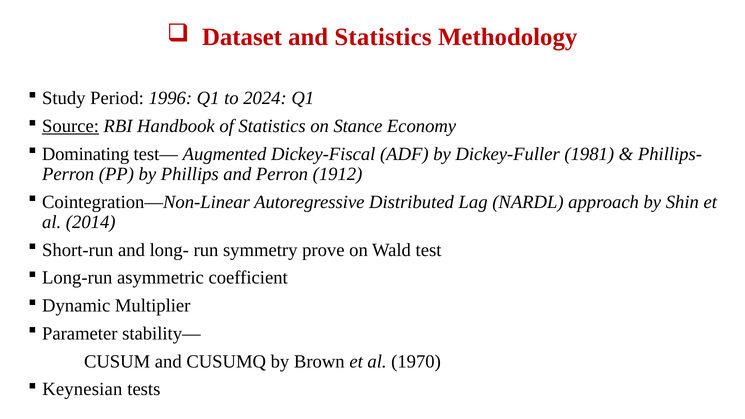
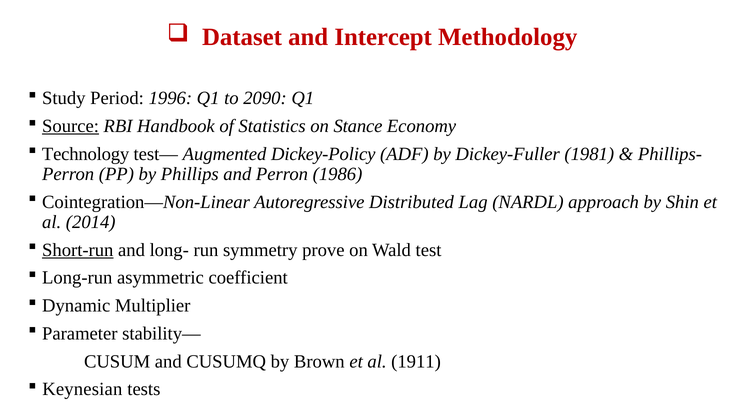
and Statistics: Statistics -> Intercept (383, 37)
2024: 2024 -> 2090 (265, 98)
Dominating: Dominating -> Technology (86, 154)
Dickey-Fiscal: Dickey-Fiscal -> Dickey-Policy (323, 154)
1912: 1912 -> 1986 (338, 174)
Short-run underline: none -> present (78, 250)
1970: 1970 -> 1911 (416, 361)
